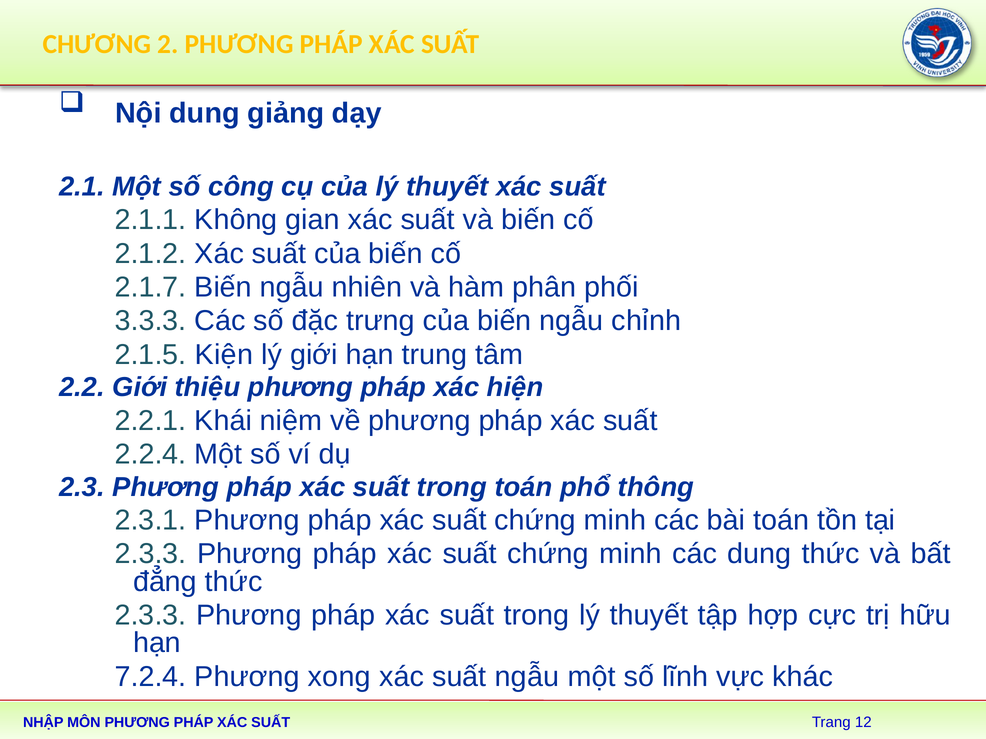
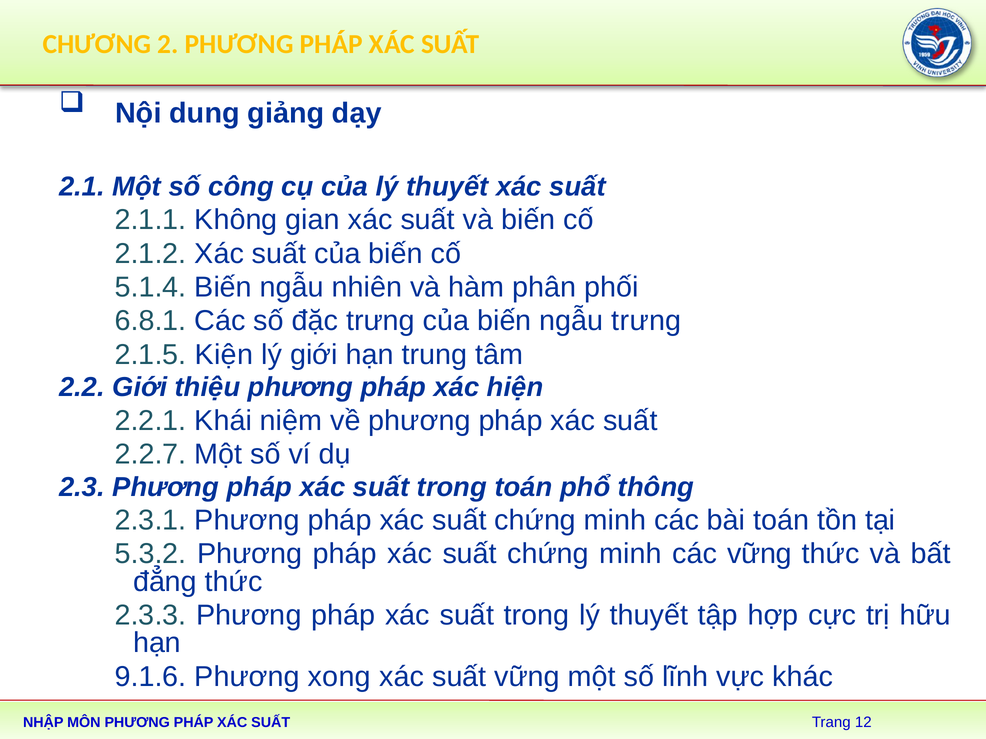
2.1.7: 2.1.7 -> 5.1.4 (151, 287)
3.3.3: 3.3.3 -> 6.8.1 (151, 321)
ngẫu chỉnh: chỉnh -> trưng (646, 321)
2.2.4: 2.2.4 -> 2.2.7 (151, 455)
2.3.3: 2.3.3 -> 5.3.2 (151, 554)
các dung: dung -> vững (760, 554)
7.2.4: 7.2.4 -> 9.1.6 (151, 677)
suất ngẫu: ngẫu -> vững (527, 677)
